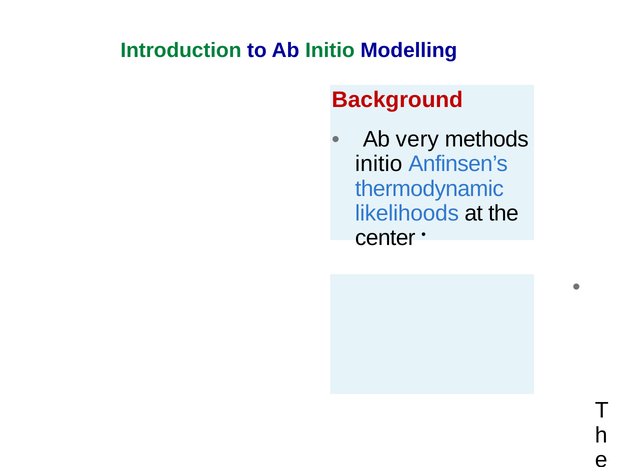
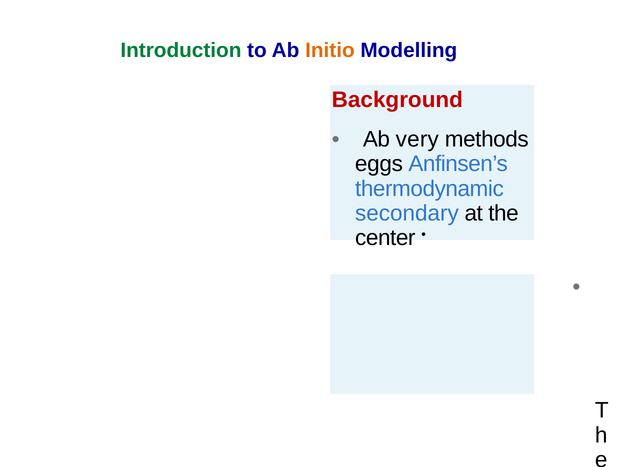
Initio colour: green -> orange (330, 50)
initio: initio -> eggs (379, 164)
likelihoods: likelihoods -> secondary (407, 213)
